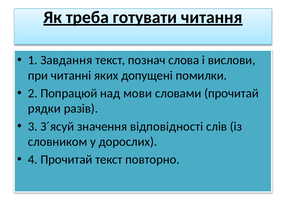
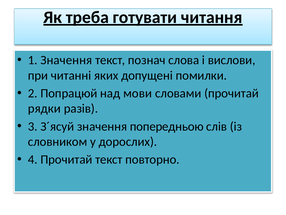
1 Завдання: Завдання -> Значення (66, 60)
відповідності: відповідності -> попередньою (167, 126)
